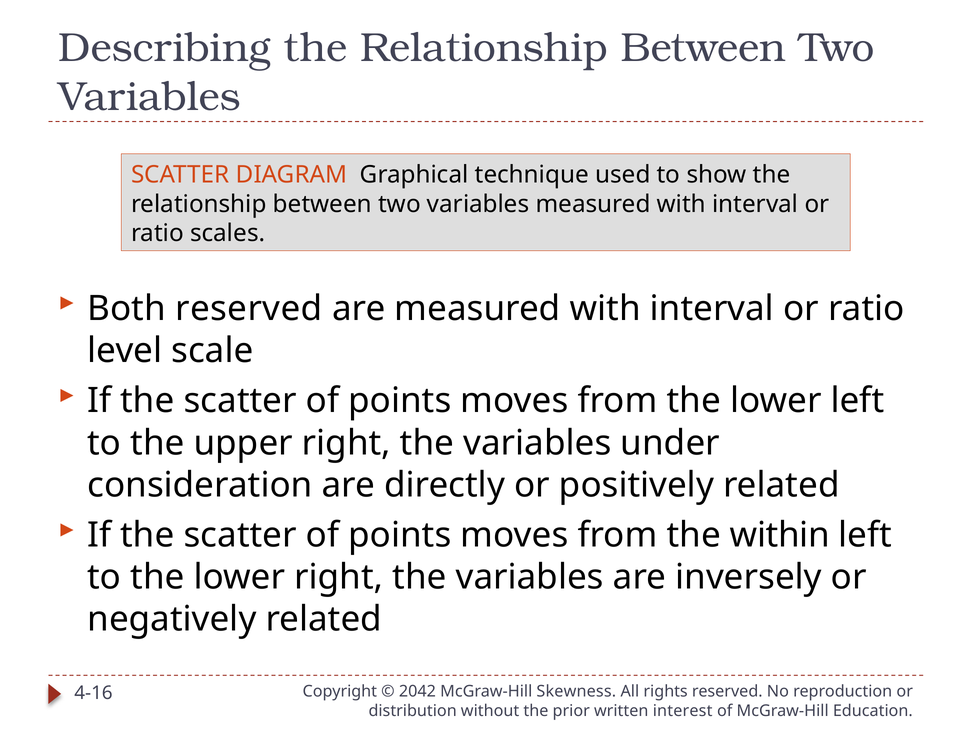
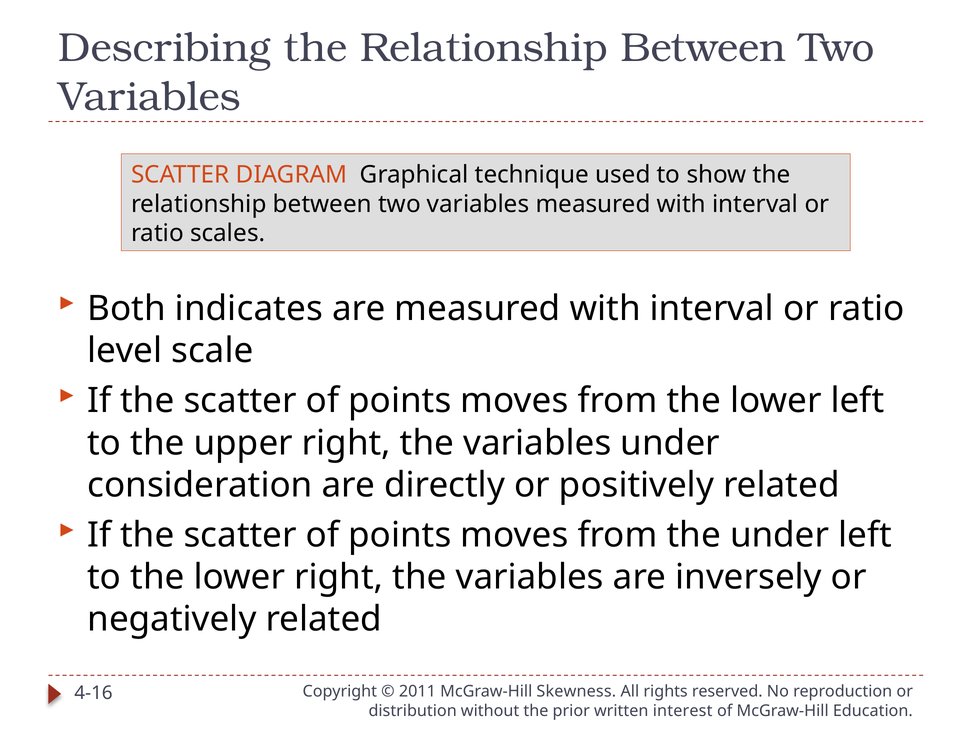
Both reserved: reserved -> indicates (249, 309)
the within: within -> under (780, 535)
2042: 2042 -> 2011 (417, 691)
